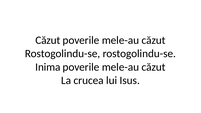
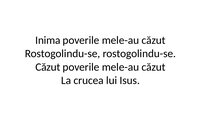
Căzut: Căzut -> Inima (48, 40)
Inima: Inima -> Căzut (48, 67)
